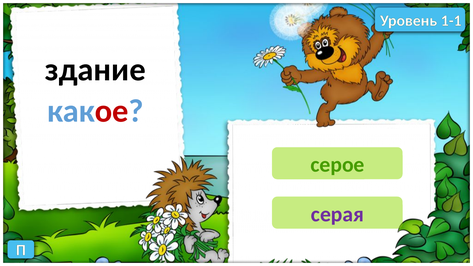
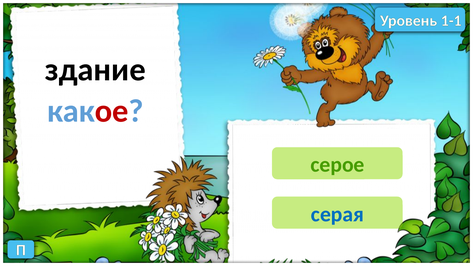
серая colour: purple -> blue (337, 214)
